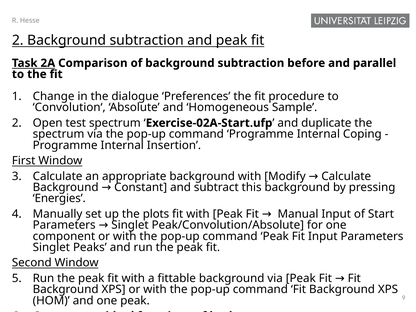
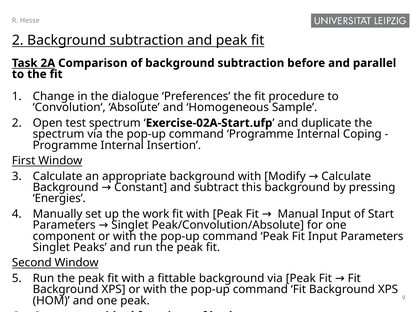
plots: plots -> work (156, 214)
